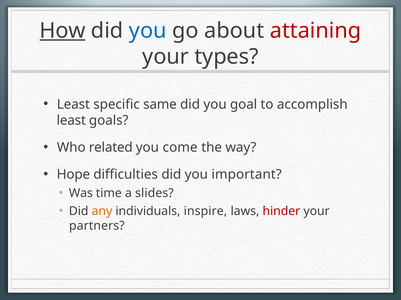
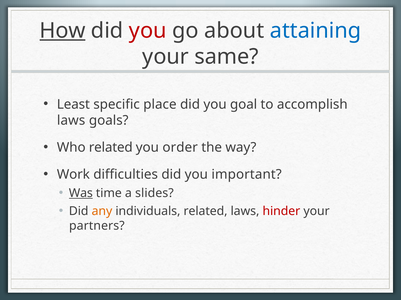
you colour: blue -> red (148, 31)
attaining colour: red -> blue (316, 31)
types: types -> same (227, 57)
same: same -> place (160, 105)
least: least -> laws (71, 121)
come: come -> order (180, 148)
Hope: Hope -> Work (73, 175)
Was underline: none -> present (81, 194)
individuals inspire: inspire -> related (206, 212)
